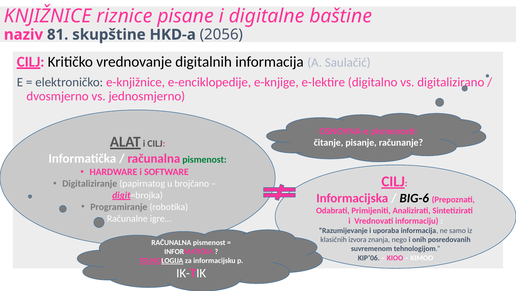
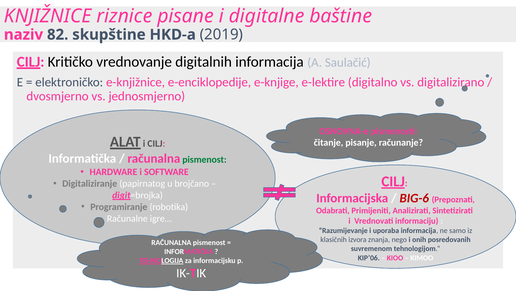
81: 81 -> 82 (58, 35)
2056: 2056 -> 2019 (221, 35)
BIG-6 colour: black -> red (414, 198)
